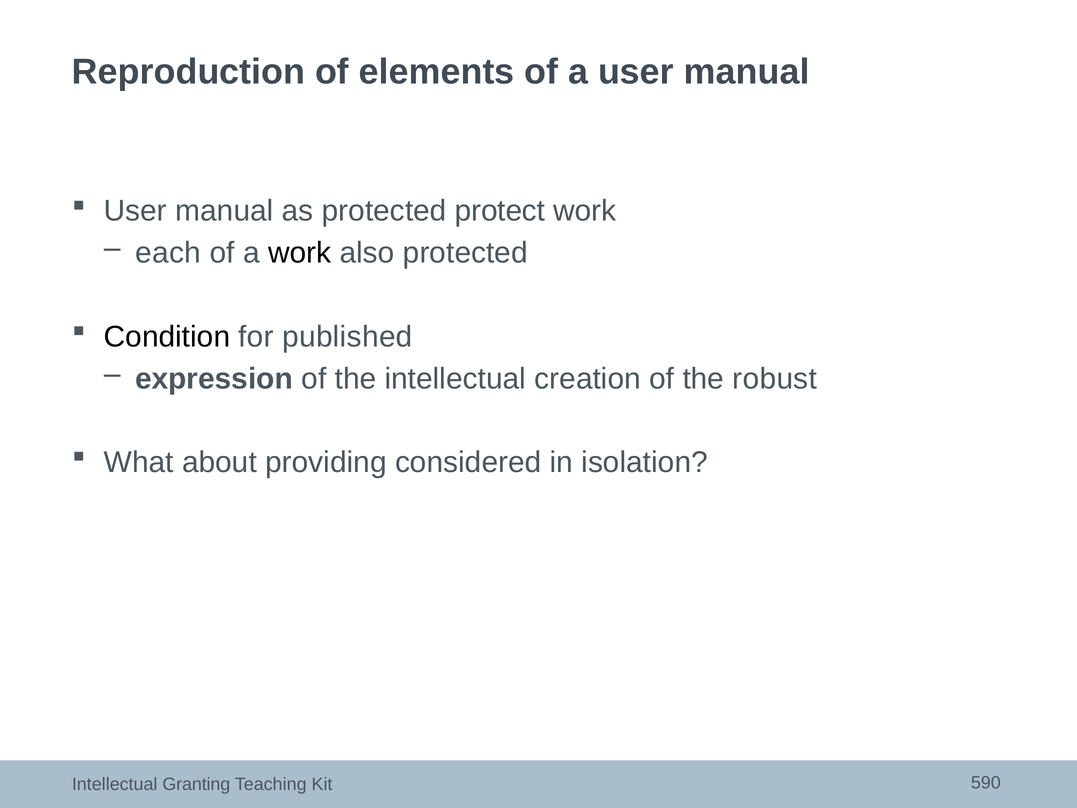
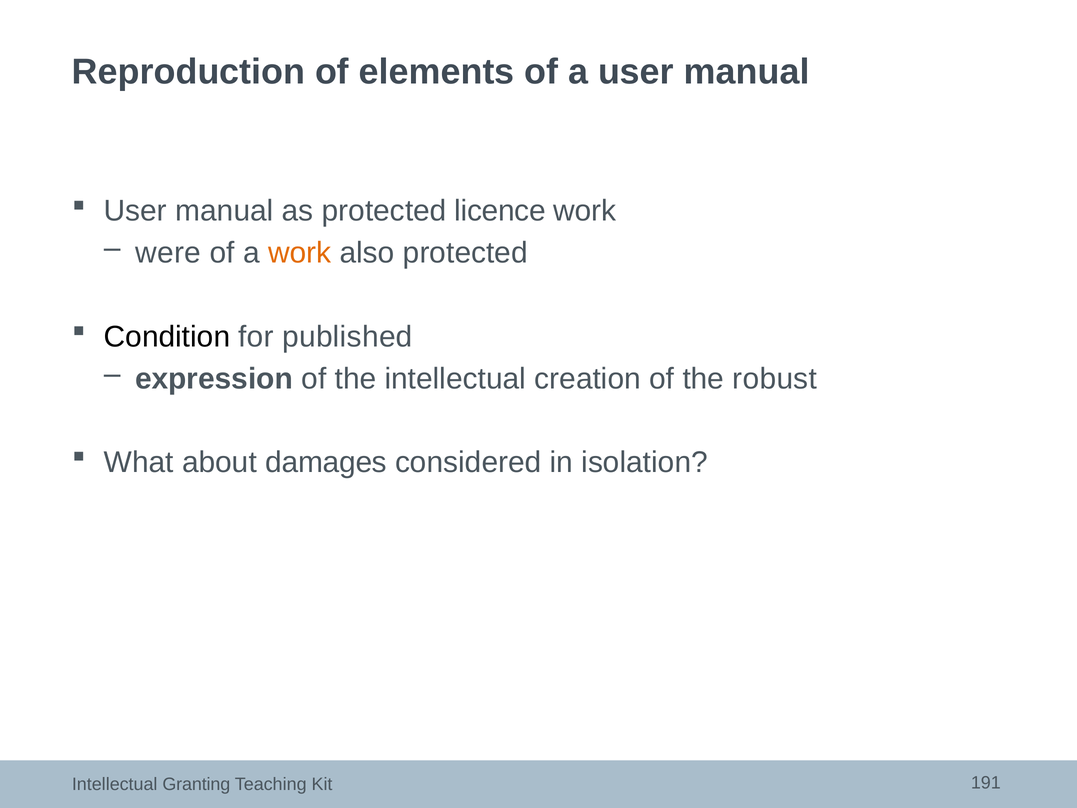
protect: protect -> licence (500, 211)
each: each -> were (168, 253)
work colour: black -> orange (300, 253)
providing: providing -> damages (326, 462)
590: 590 -> 191 (986, 782)
